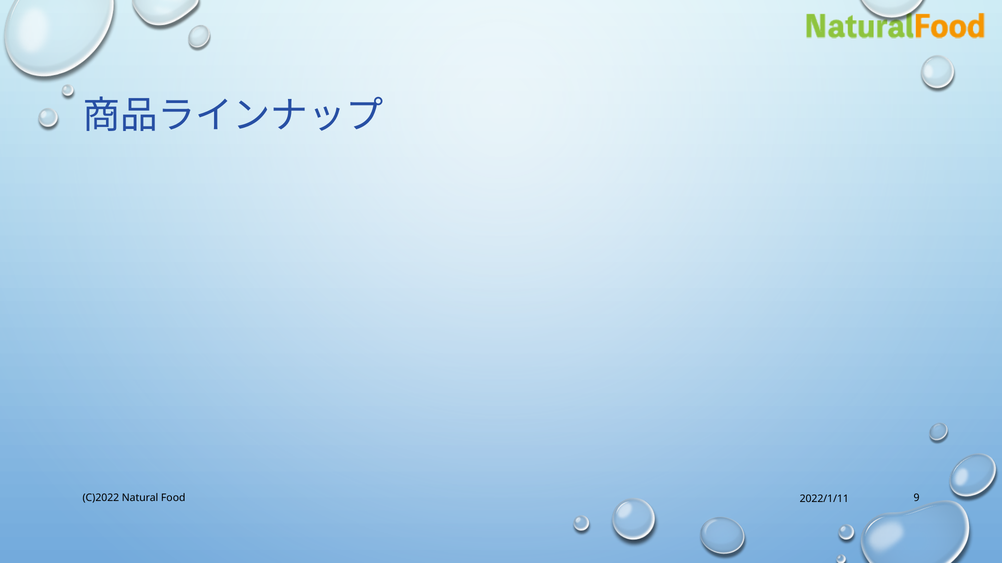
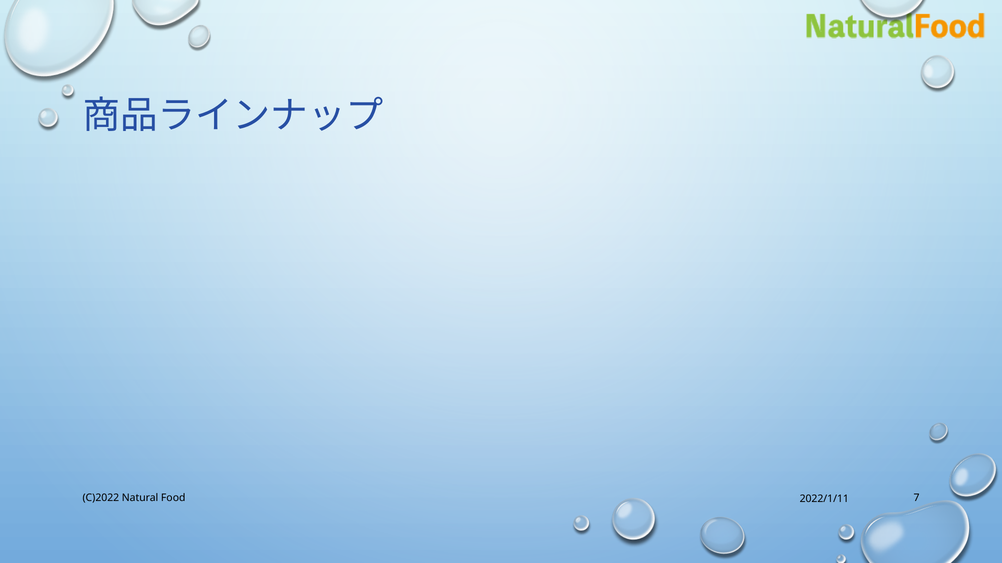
9: 9 -> 7 (916, 498)
